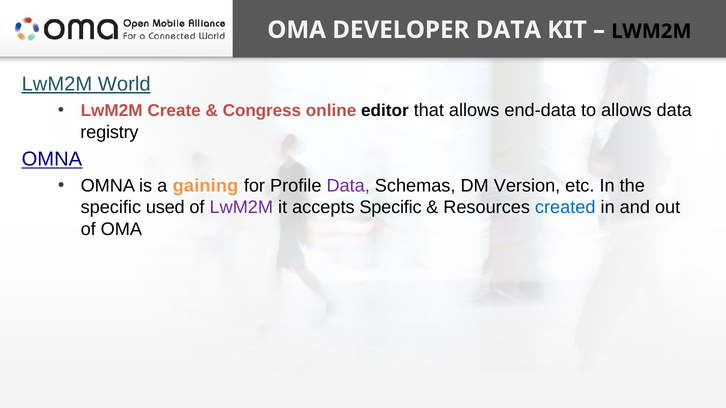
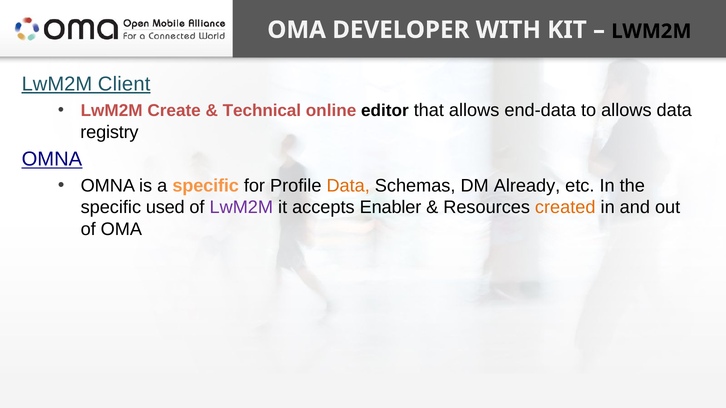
DEVELOPER DATA: DATA -> WITH (508, 30)
World: World -> Client (124, 84)
Congress: Congress -> Technical (262, 111)
a gaining: gaining -> specific (206, 186)
Data colour: purple -> orange (348, 186)
Version: Version -> Already (527, 186)
accepts Specific: Specific -> Enabler (391, 208)
created colour: blue -> orange (565, 208)
